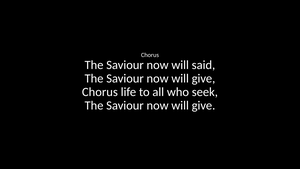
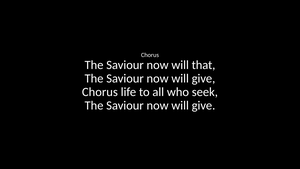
said: said -> that (204, 65)
